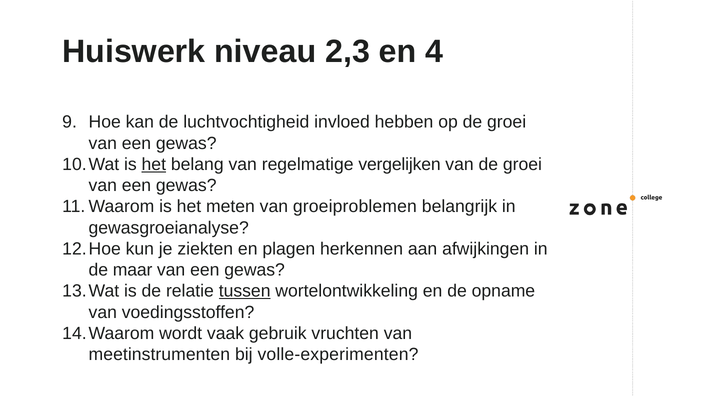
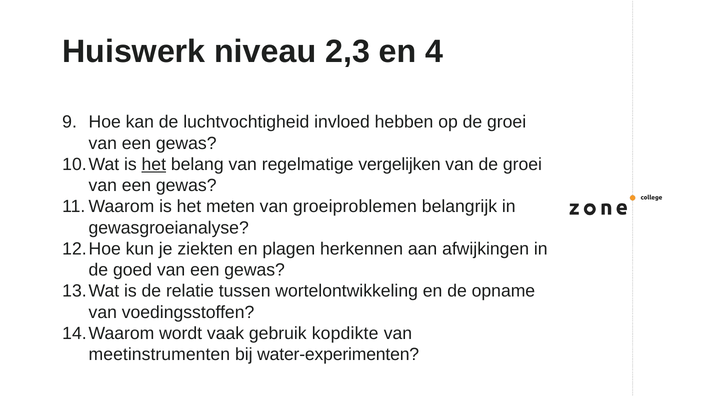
maar: maar -> goed (133, 270)
tussen underline: present -> none (245, 291)
vruchten: vruchten -> kopdikte (345, 333)
volle-experimenten: volle-experimenten -> water-experimenten (338, 354)
